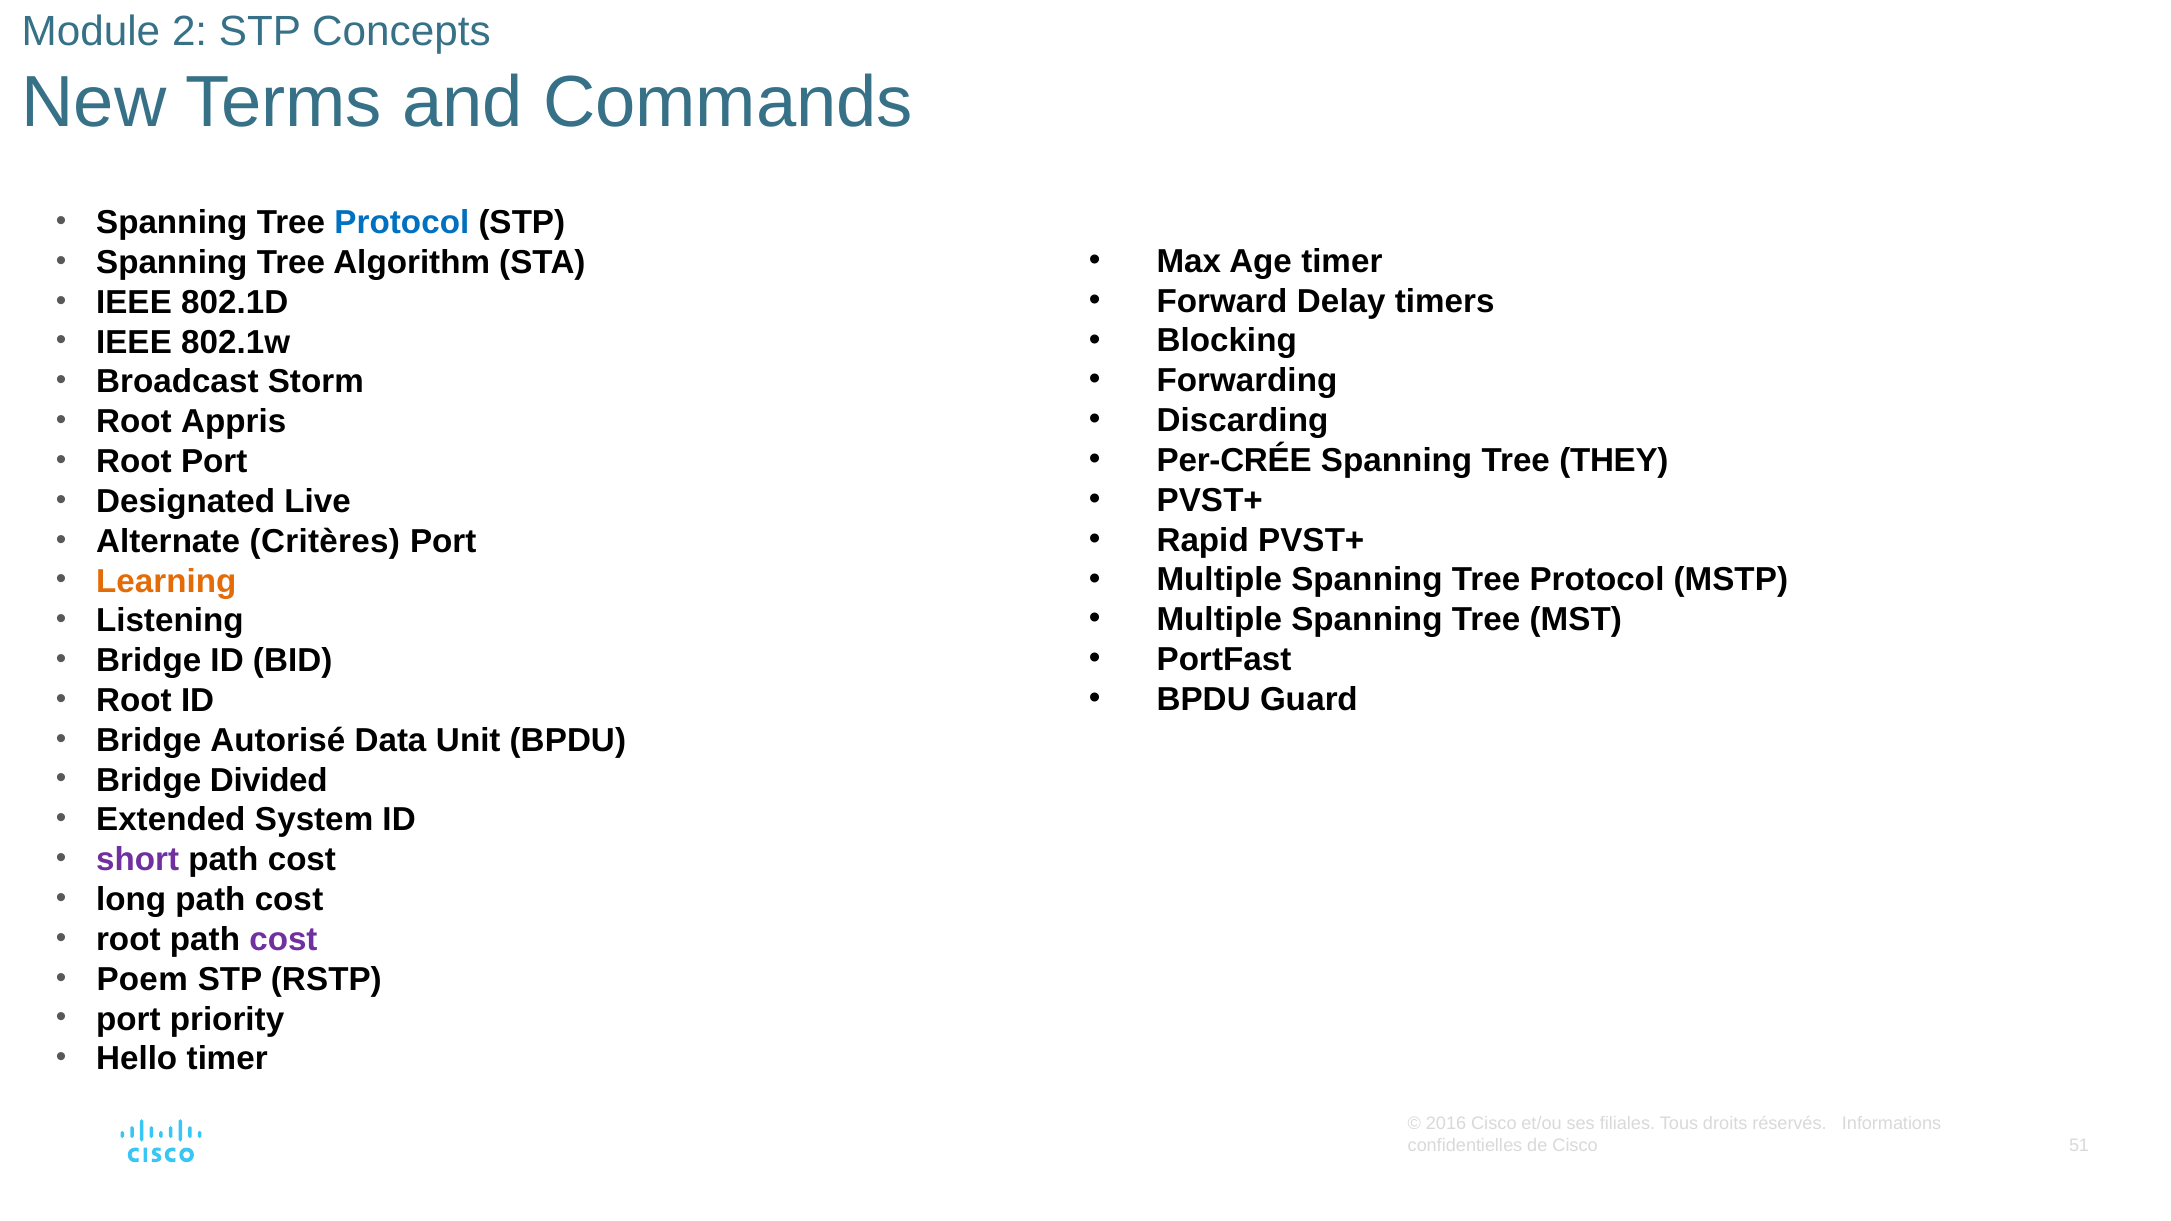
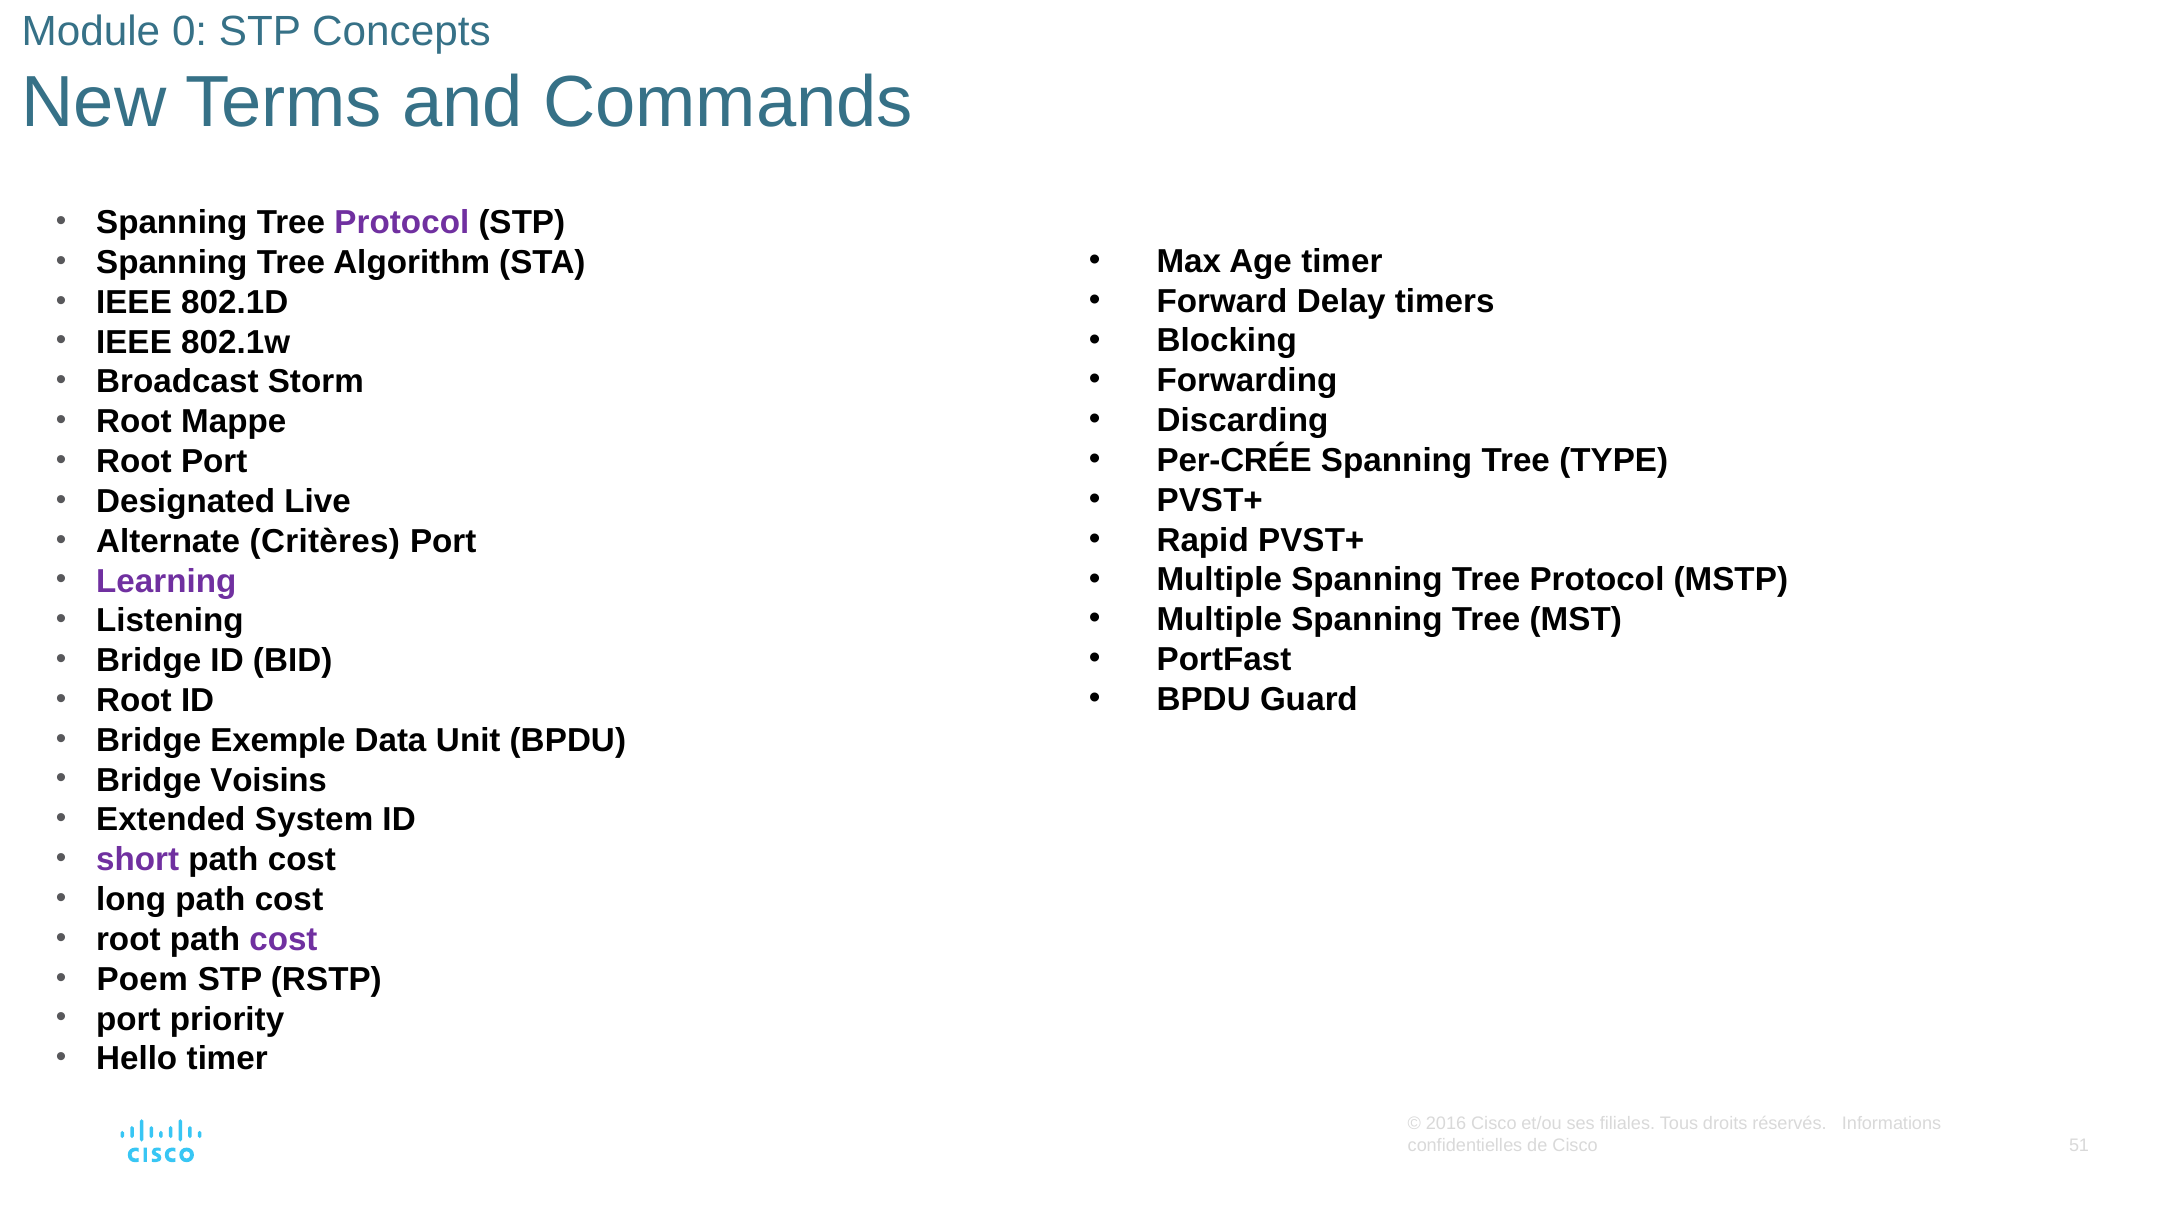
2: 2 -> 0 (190, 32)
Protocol colour: blue -> purple (402, 223)
Appris: Appris -> Mappe (234, 422)
THEY: THEY -> TYPE (1614, 461)
Learning colour: orange -> purple (166, 581)
Autorisé: Autorisé -> Exemple (278, 741)
Divided: Divided -> Voisins (269, 780)
